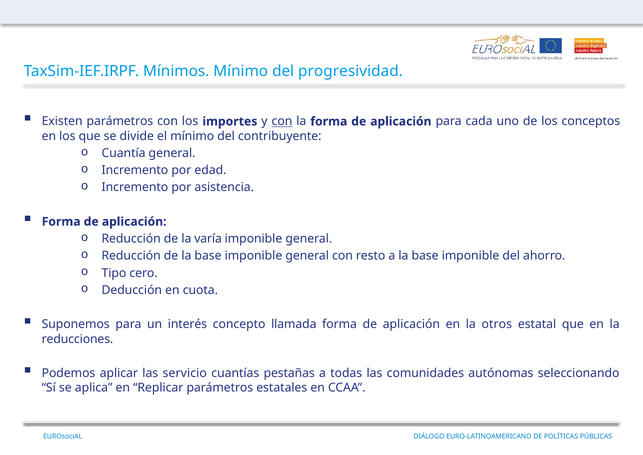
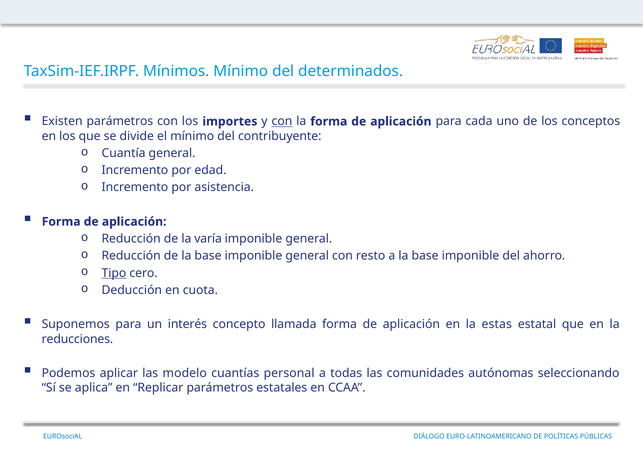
progresividad: progresividad -> determinados (351, 71)
Tipo underline: none -> present (114, 273)
otros: otros -> estas (497, 324)
servicio: servicio -> modelo (185, 373)
pestañas: pestañas -> personal (289, 373)
